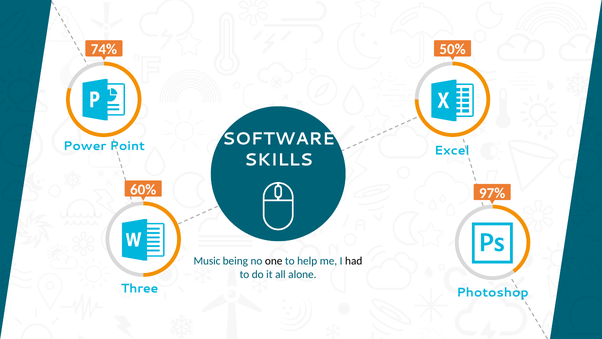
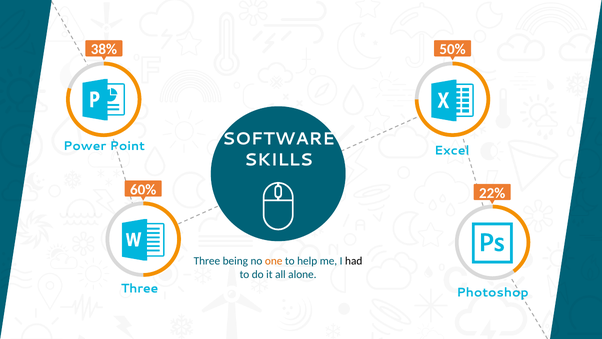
74%: 74% -> 38% (104, 49)
97%: 97% -> 22% (492, 193)
Music: Music -> Three (207, 261)
one colour: black -> orange (274, 261)
